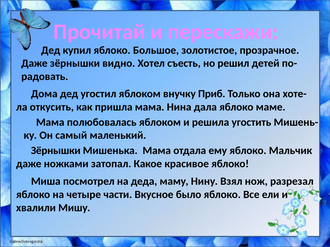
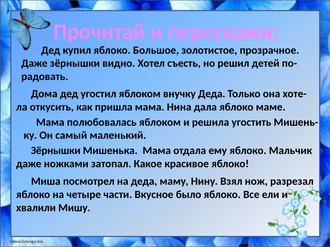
внучку Приб: Приб -> Деда (212, 94)
